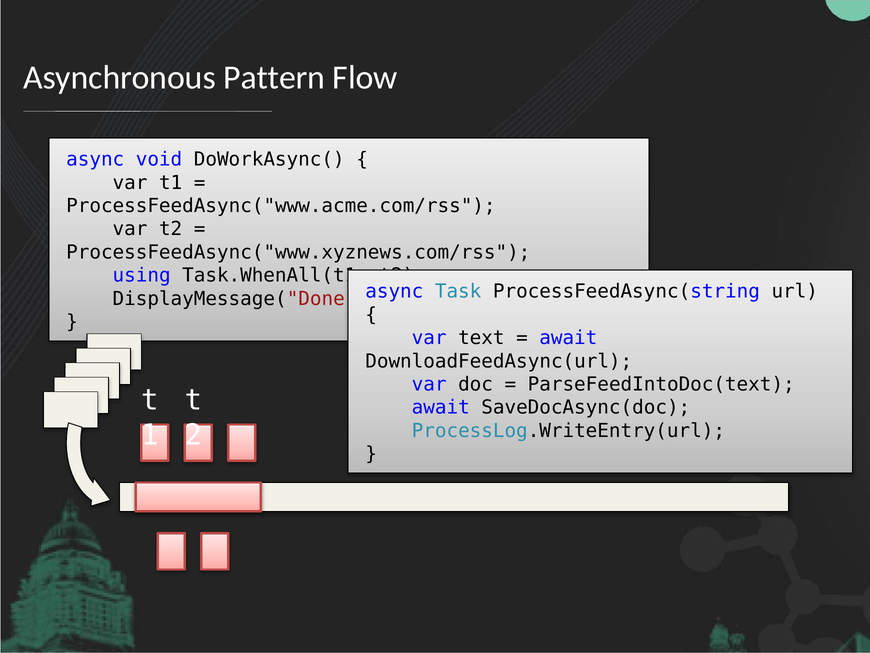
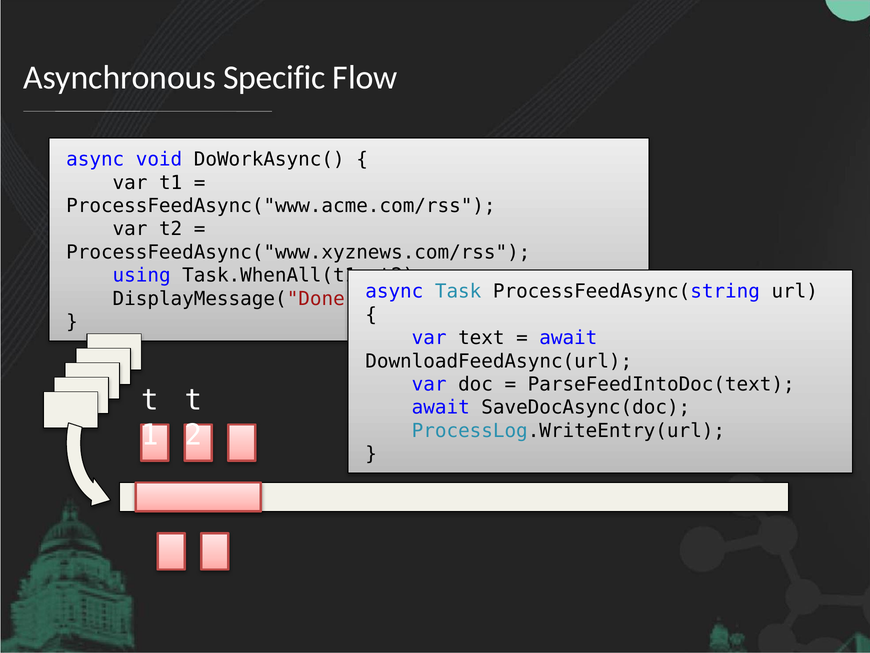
Pattern: Pattern -> Specific (274, 78)
